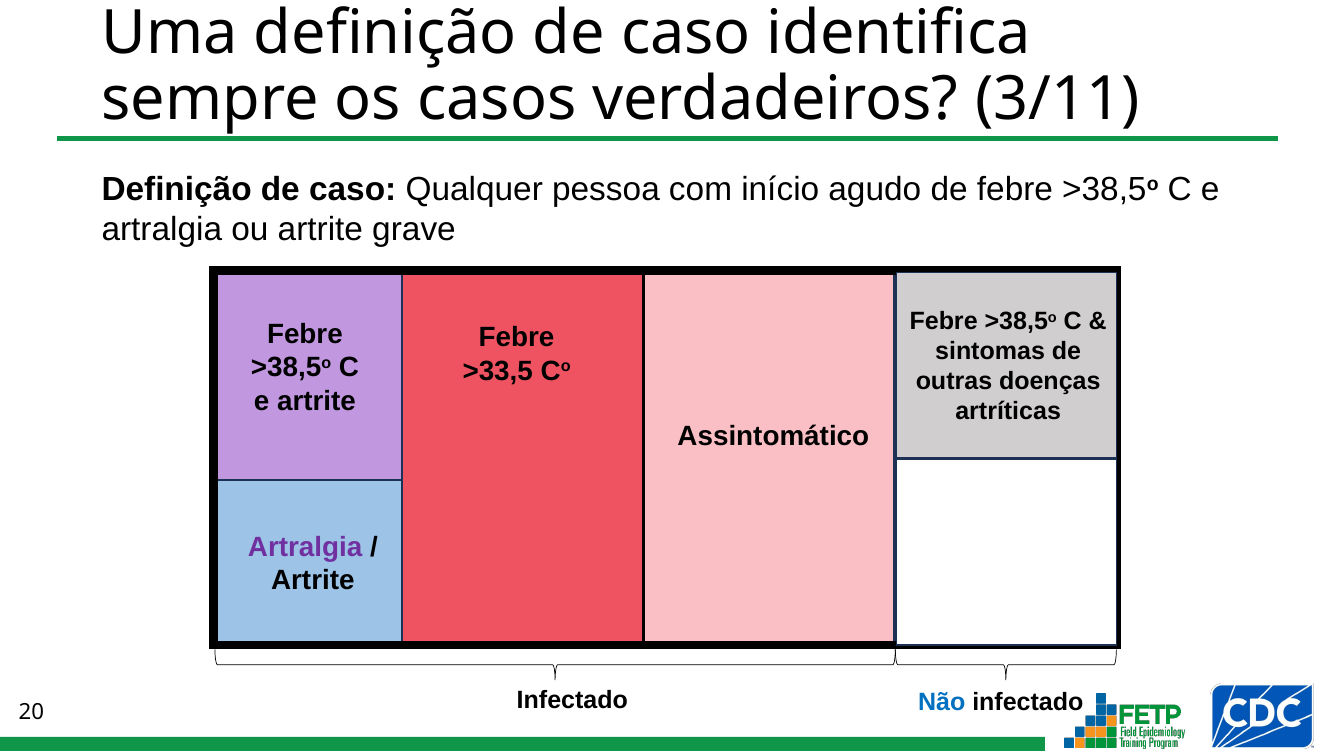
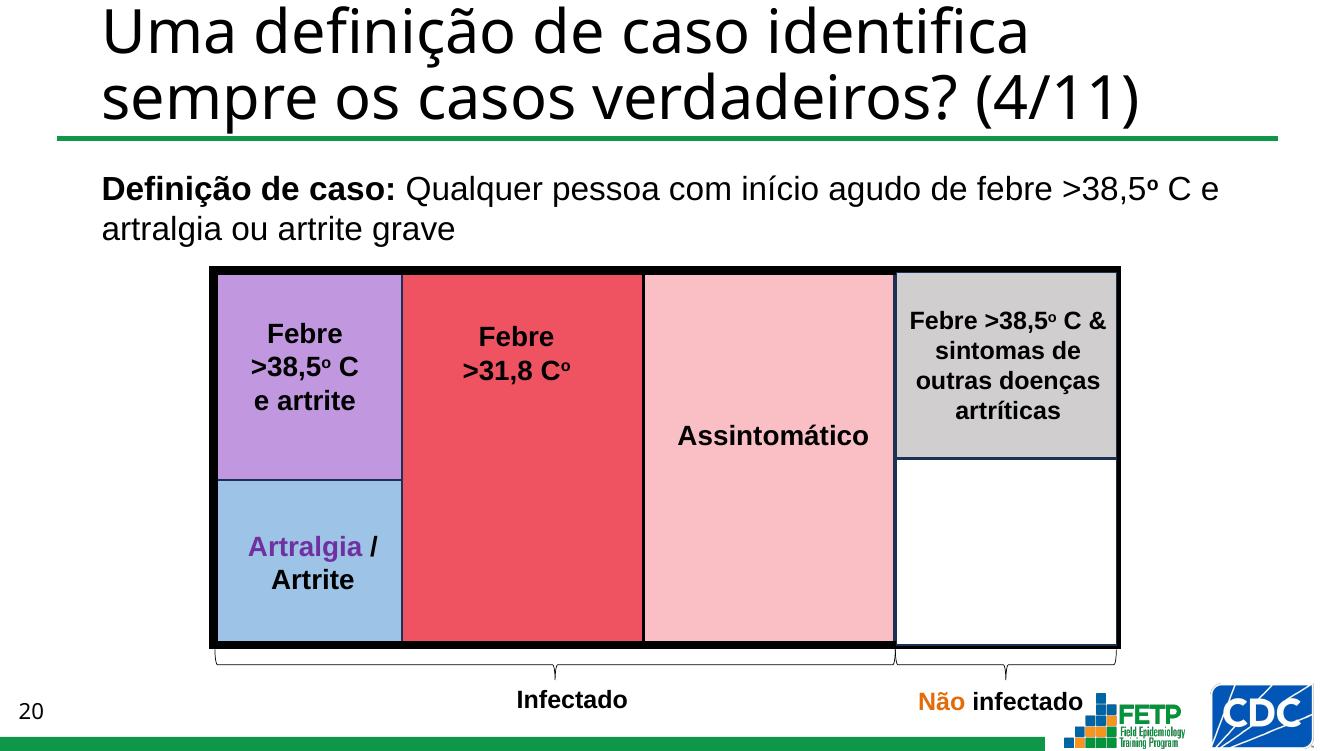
3/11: 3/11 -> 4/11 (1058, 99)
>33,5: >33,5 -> >31,8 (498, 371)
Não colour: blue -> orange (942, 702)
